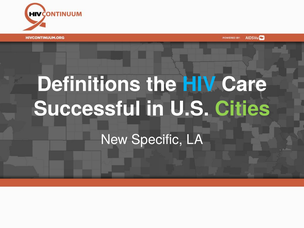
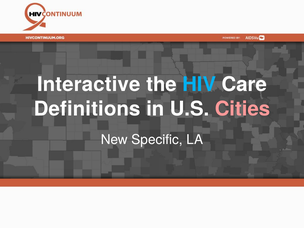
Definitions: Definitions -> Interactive (89, 85)
Successful: Successful -> Definitions (87, 109)
Cities colour: light green -> pink (242, 109)
